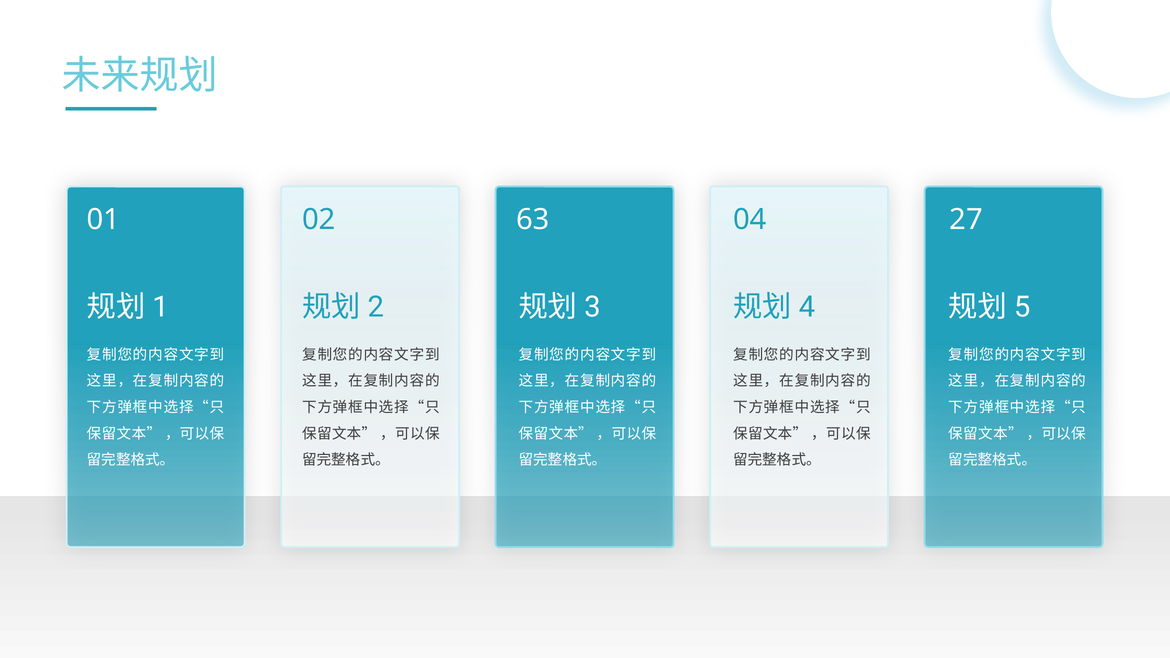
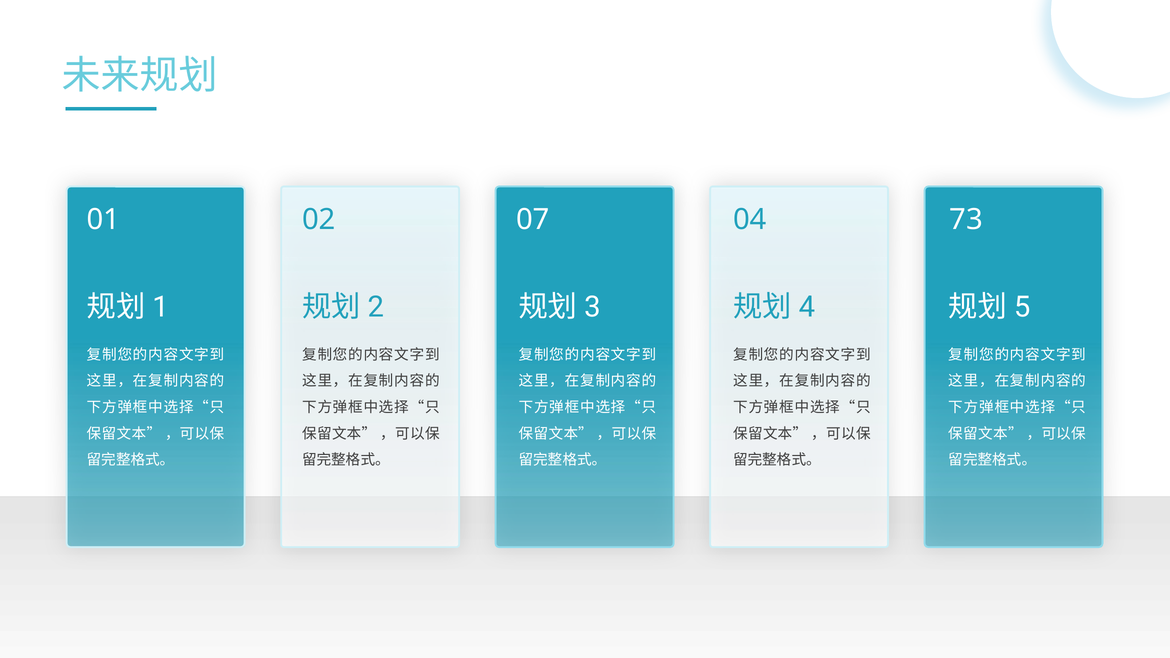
63: 63 -> 07 (533, 220)
27: 27 -> 73 (966, 220)
